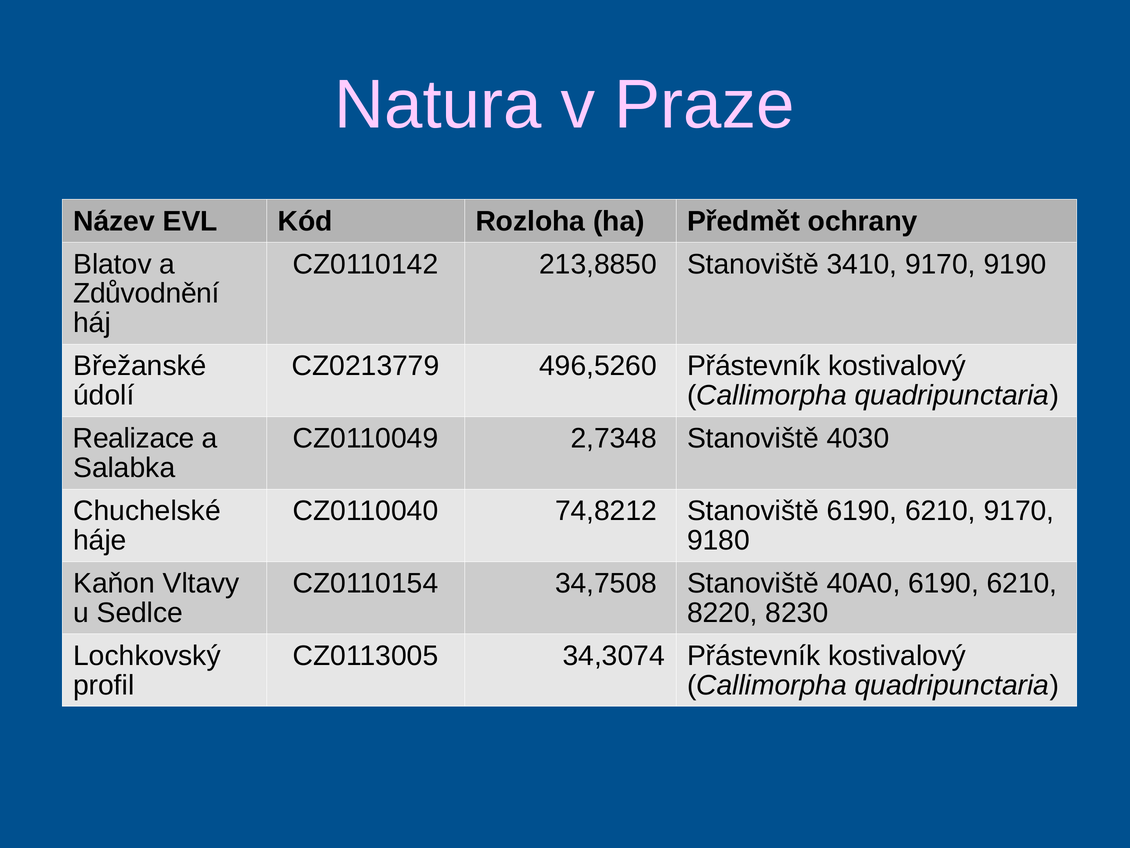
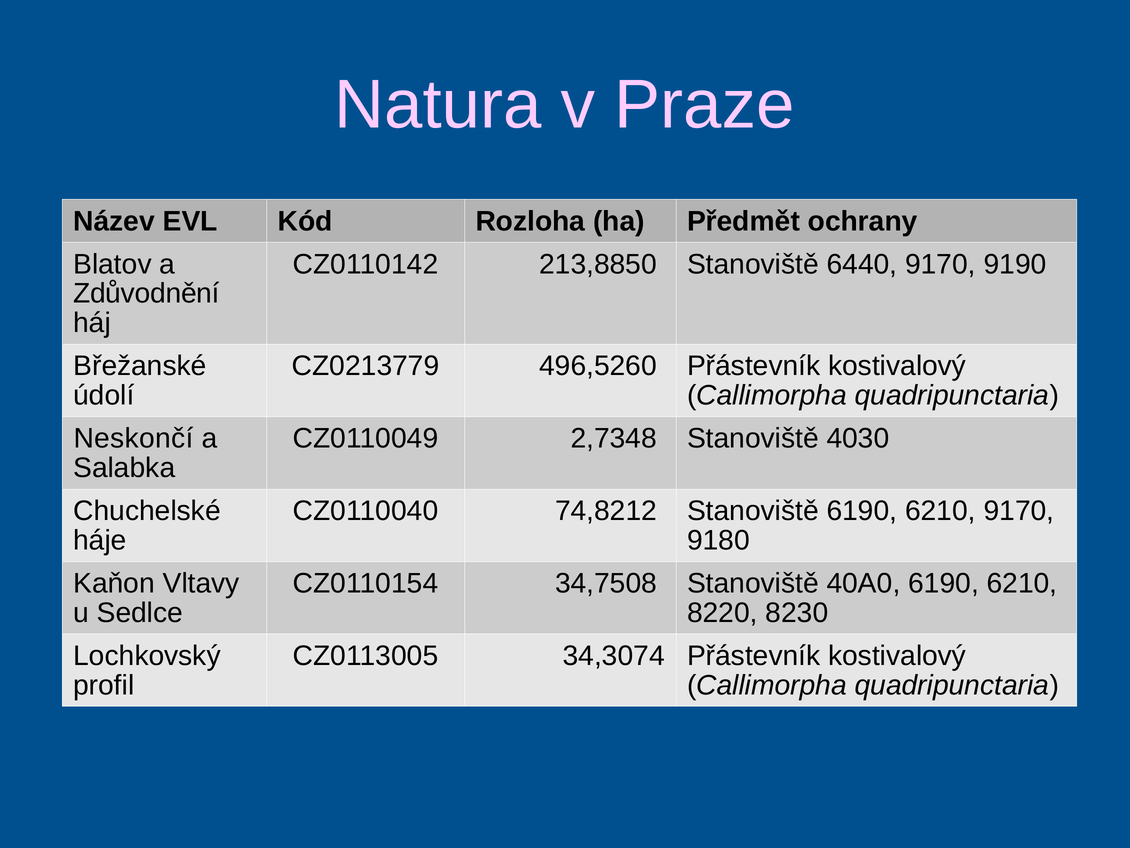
3410: 3410 -> 6440 (862, 264)
Realizace: Realizace -> Neskončí (134, 438)
